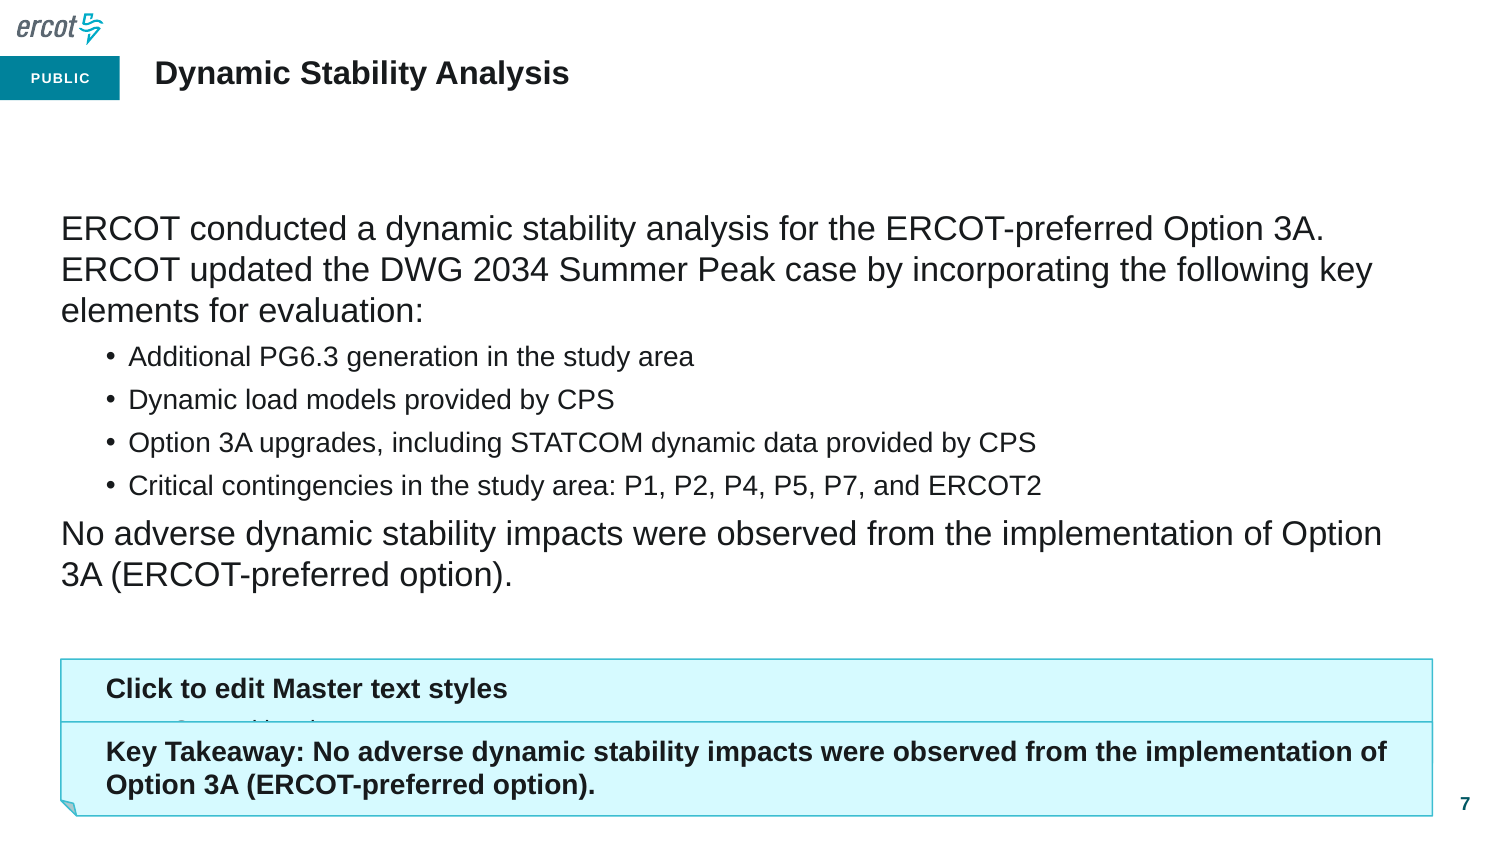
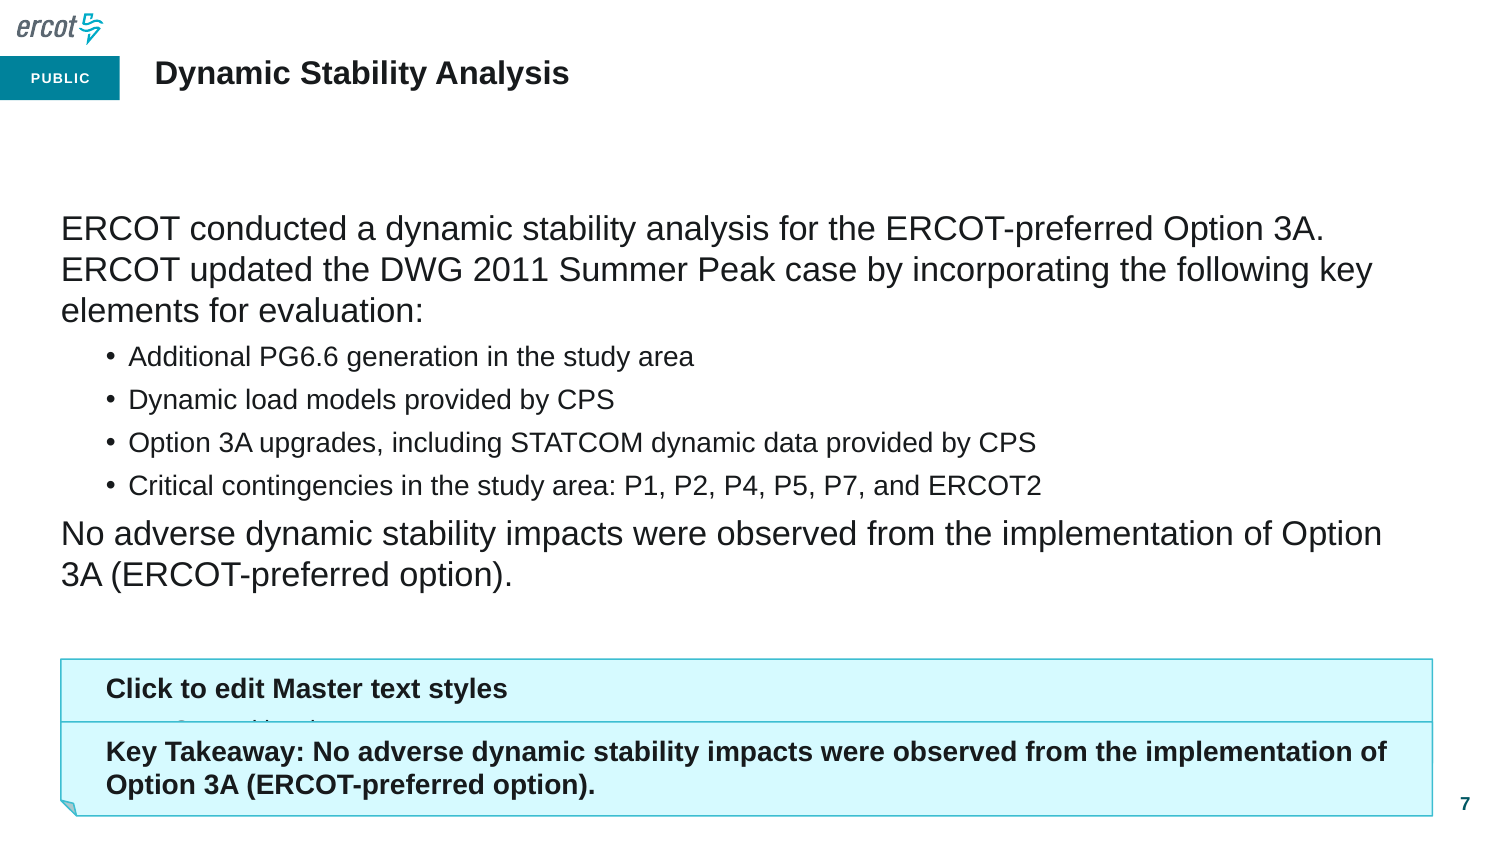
2034: 2034 -> 2011 (511, 270)
PG6.3: PG6.3 -> PG6.6 (299, 358)
